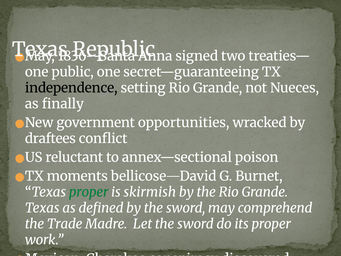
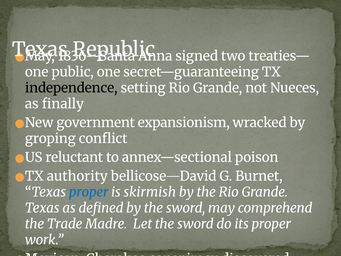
opportunities: opportunities -> expansionism (184, 123)
draftees: draftees -> groping (50, 139)
moments: moments -> authority (77, 176)
proper colour: green -> blue (89, 192)
